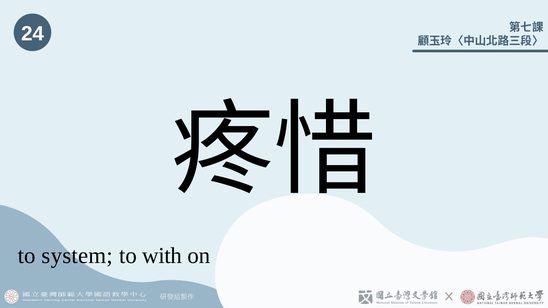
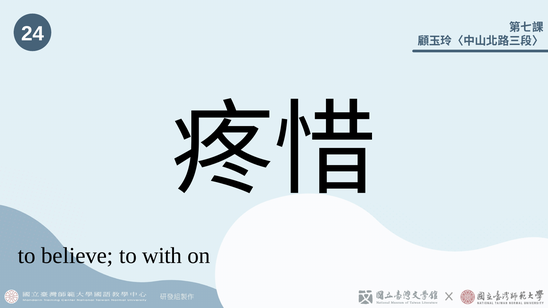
system: system -> believe (77, 256)
